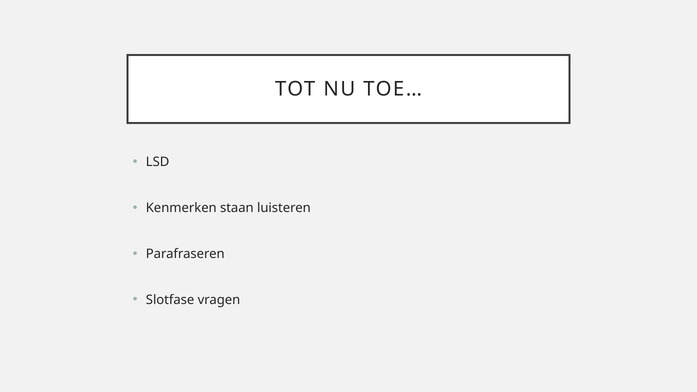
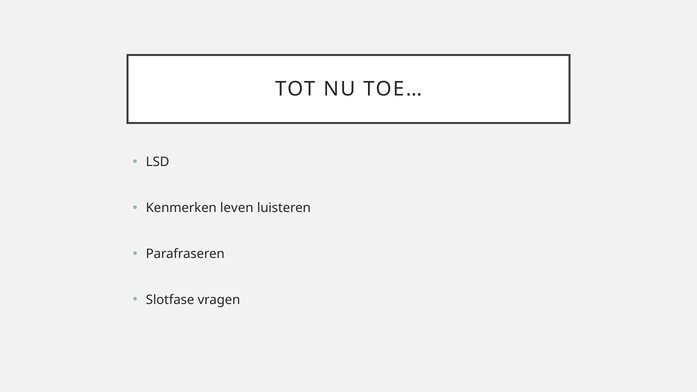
staan: staan -> leven (237, 208)
